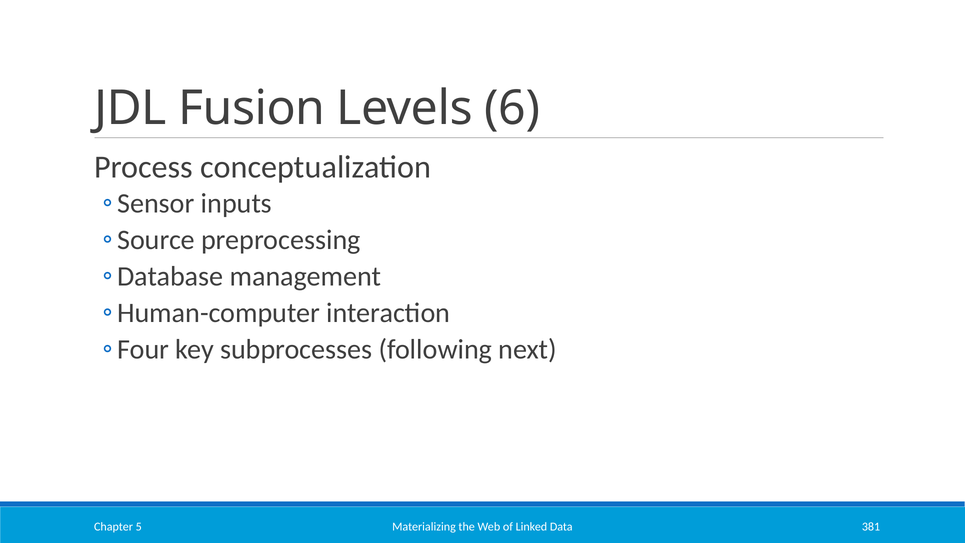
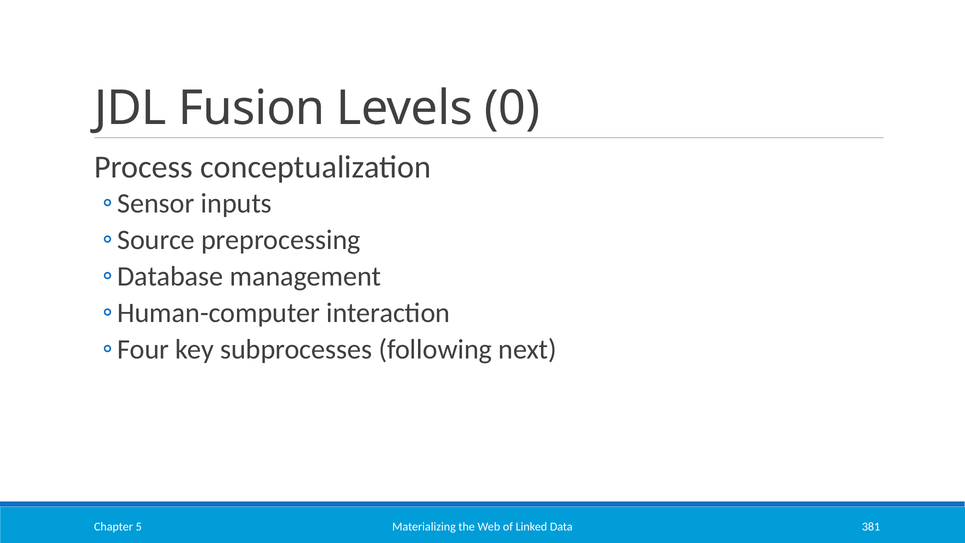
6: 6 -> 0 (512, 108)
